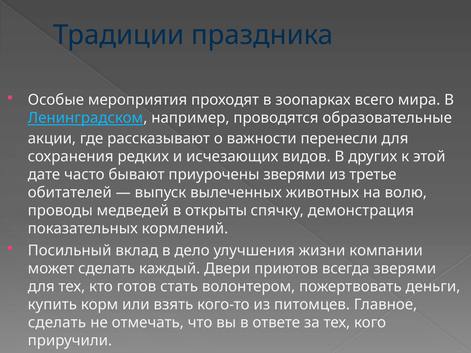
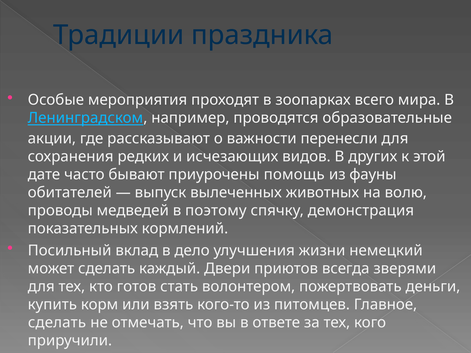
приурочены зверями: зверями -> помощь (294, 175)
третье: третье -> фауны (373, 175)
открыты: открыты -> поэтому (216, 211)
компании: компании -> немецкий (386, 251)
